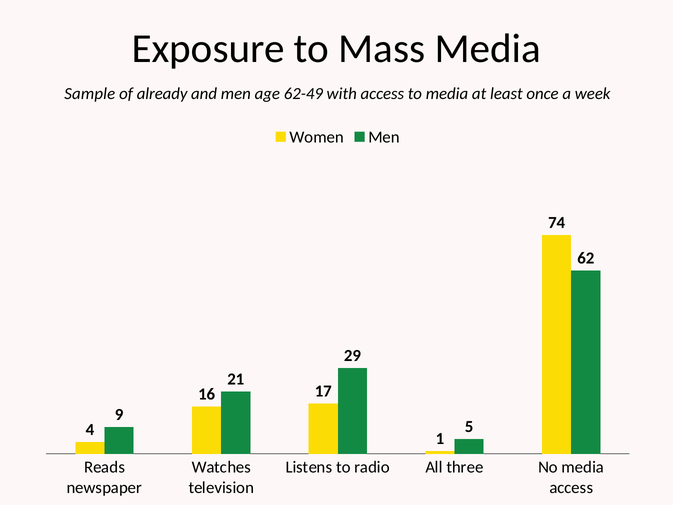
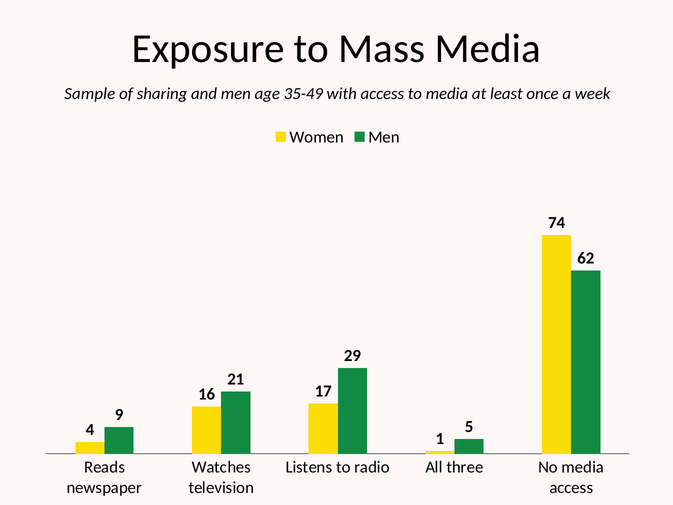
already: already -> sharing (162, 94)
62-49: 62-49 -> 35-49 (303, 94)
